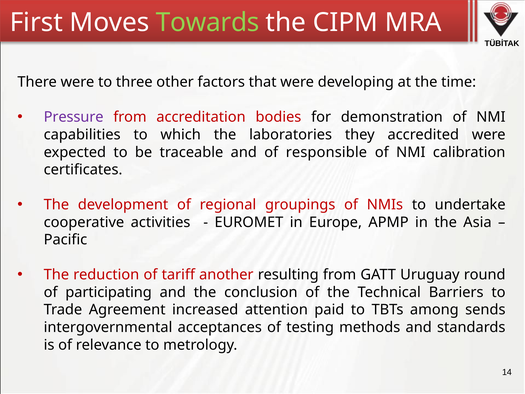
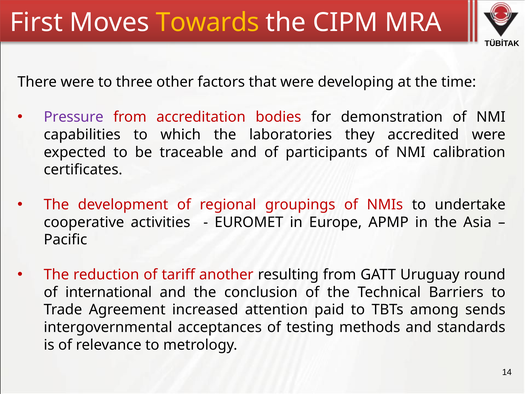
Towards colour: light green -> yellow (208, 23)
responsible: responsible -> participants (326, 152)
participating: participating -> international (109, 292)
